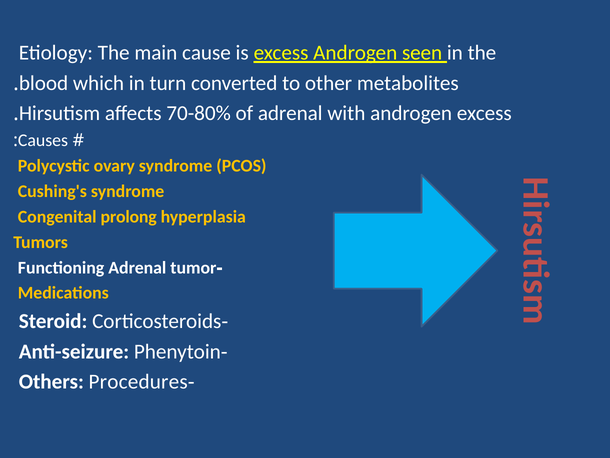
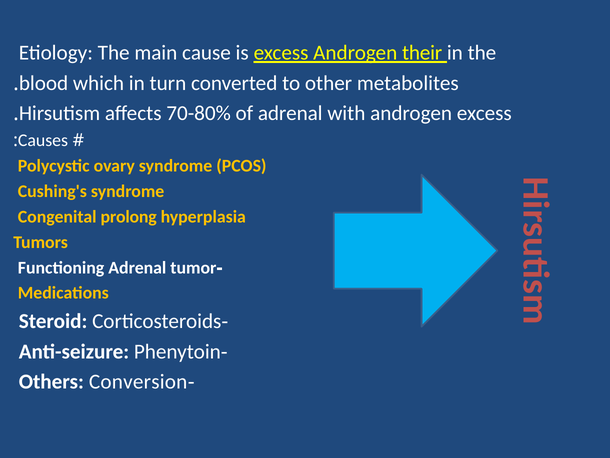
seen: seen -> their (422, 53)
Procedures: Procedures -> Conversion (138, 381)
